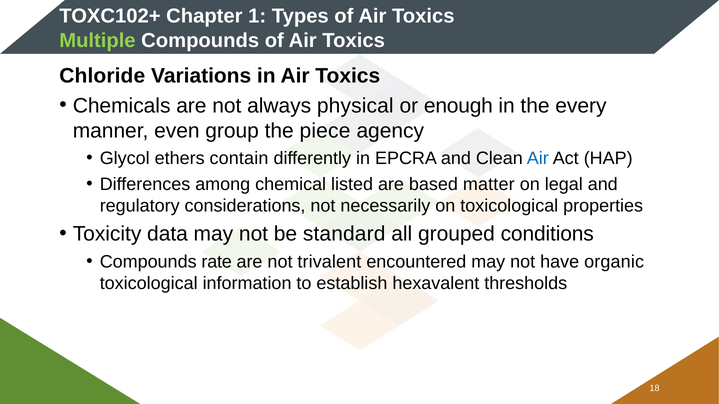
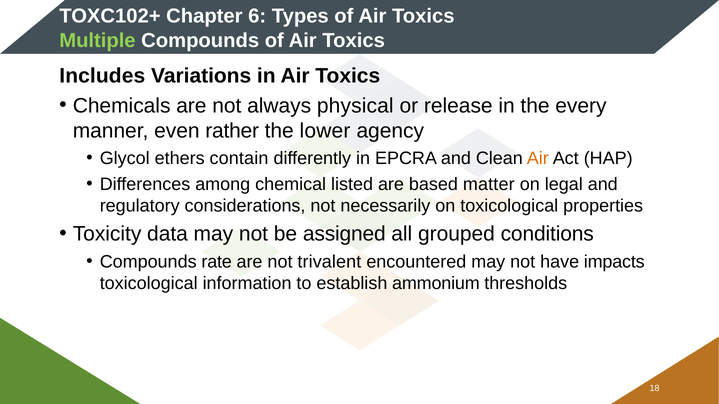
1: 1 -> 6 (257, 16)
Chloride: Chloride -> Includes (102, 76)
enough: enough -> release (458, 106)
group: group -> rather (232, 131)
piece: piece -> lower (325, 131)
Air colour: blue -> orange (538, 159)
standard: standard -> assigned (344, 234)
organic: organic -> impacts (614, 262)
hexavalent: hexavalent -> ammonium (436, 284)
